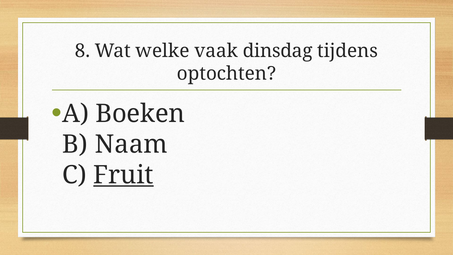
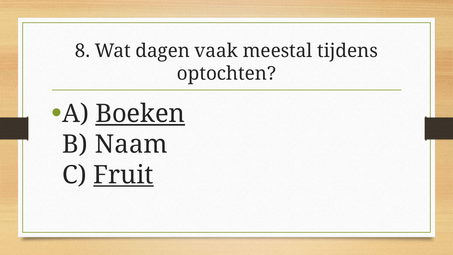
welke: welke -> dagen (163, 51)
dinsdag: dinsdag -> meestal (278, 51)
Boeken underline: none -> present (140, 114)
